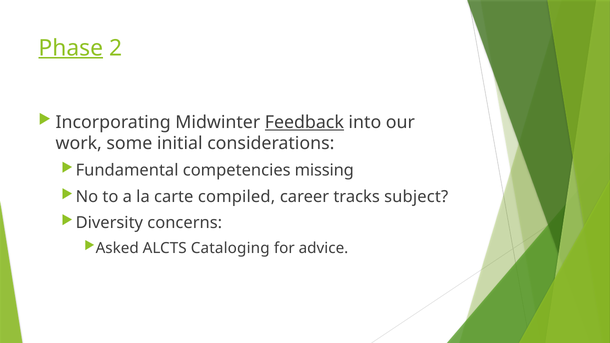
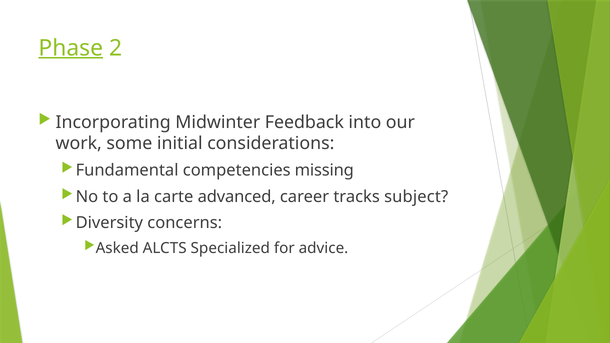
Feedback underline: present -> none (304, 122)
compiled: compiled -> advanced (237, 197)
Cataloging: Cataloging -> Specialized (230, 248)
